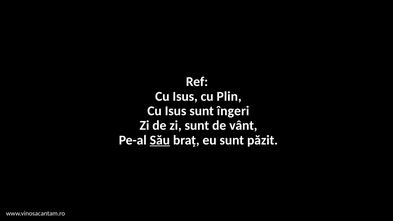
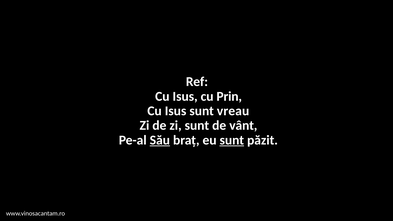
Plin: Plin -> Prin (229, 96)
îngeri: îngeri -> vreau (233, 111)
sunt underline: none -> present (232, 140)
